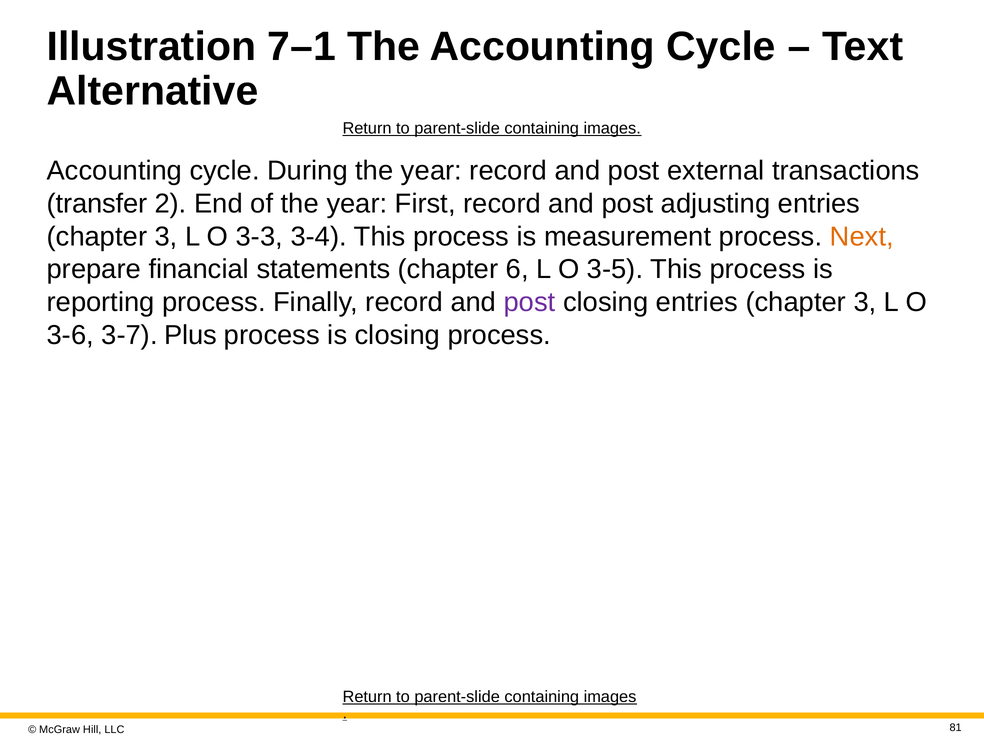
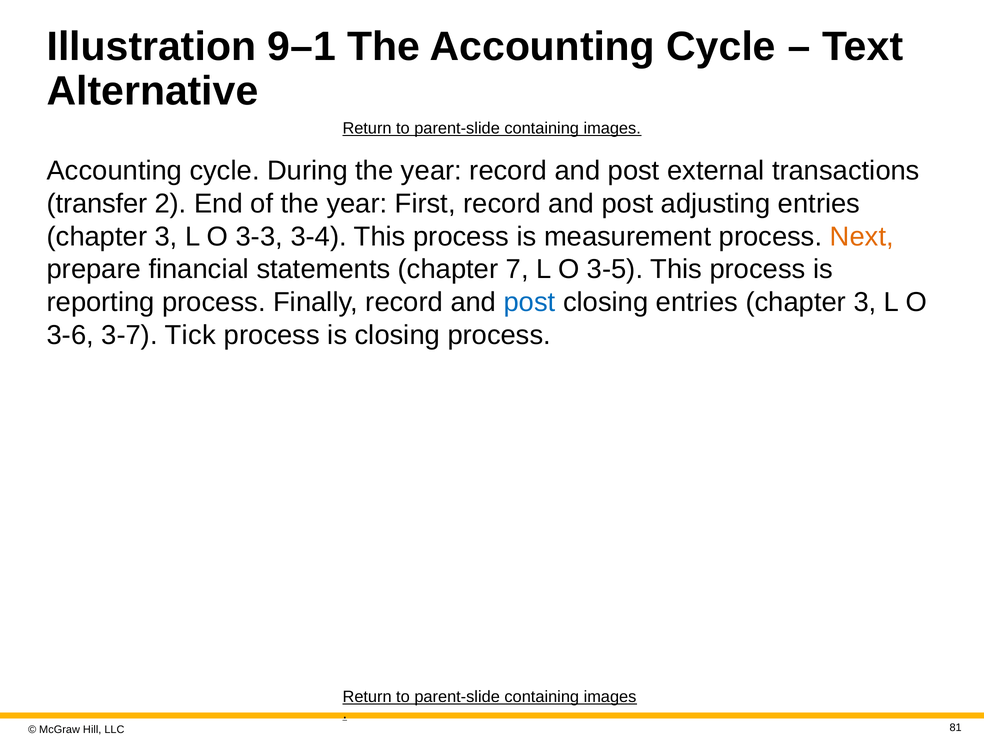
7–1: 7–1 -> 9–1 (302, 47)
6: 6 -> 7 (517, 269)
post colour: purple -> blue (530, 302)
Plus: Plus -> Tick (190, 335)
